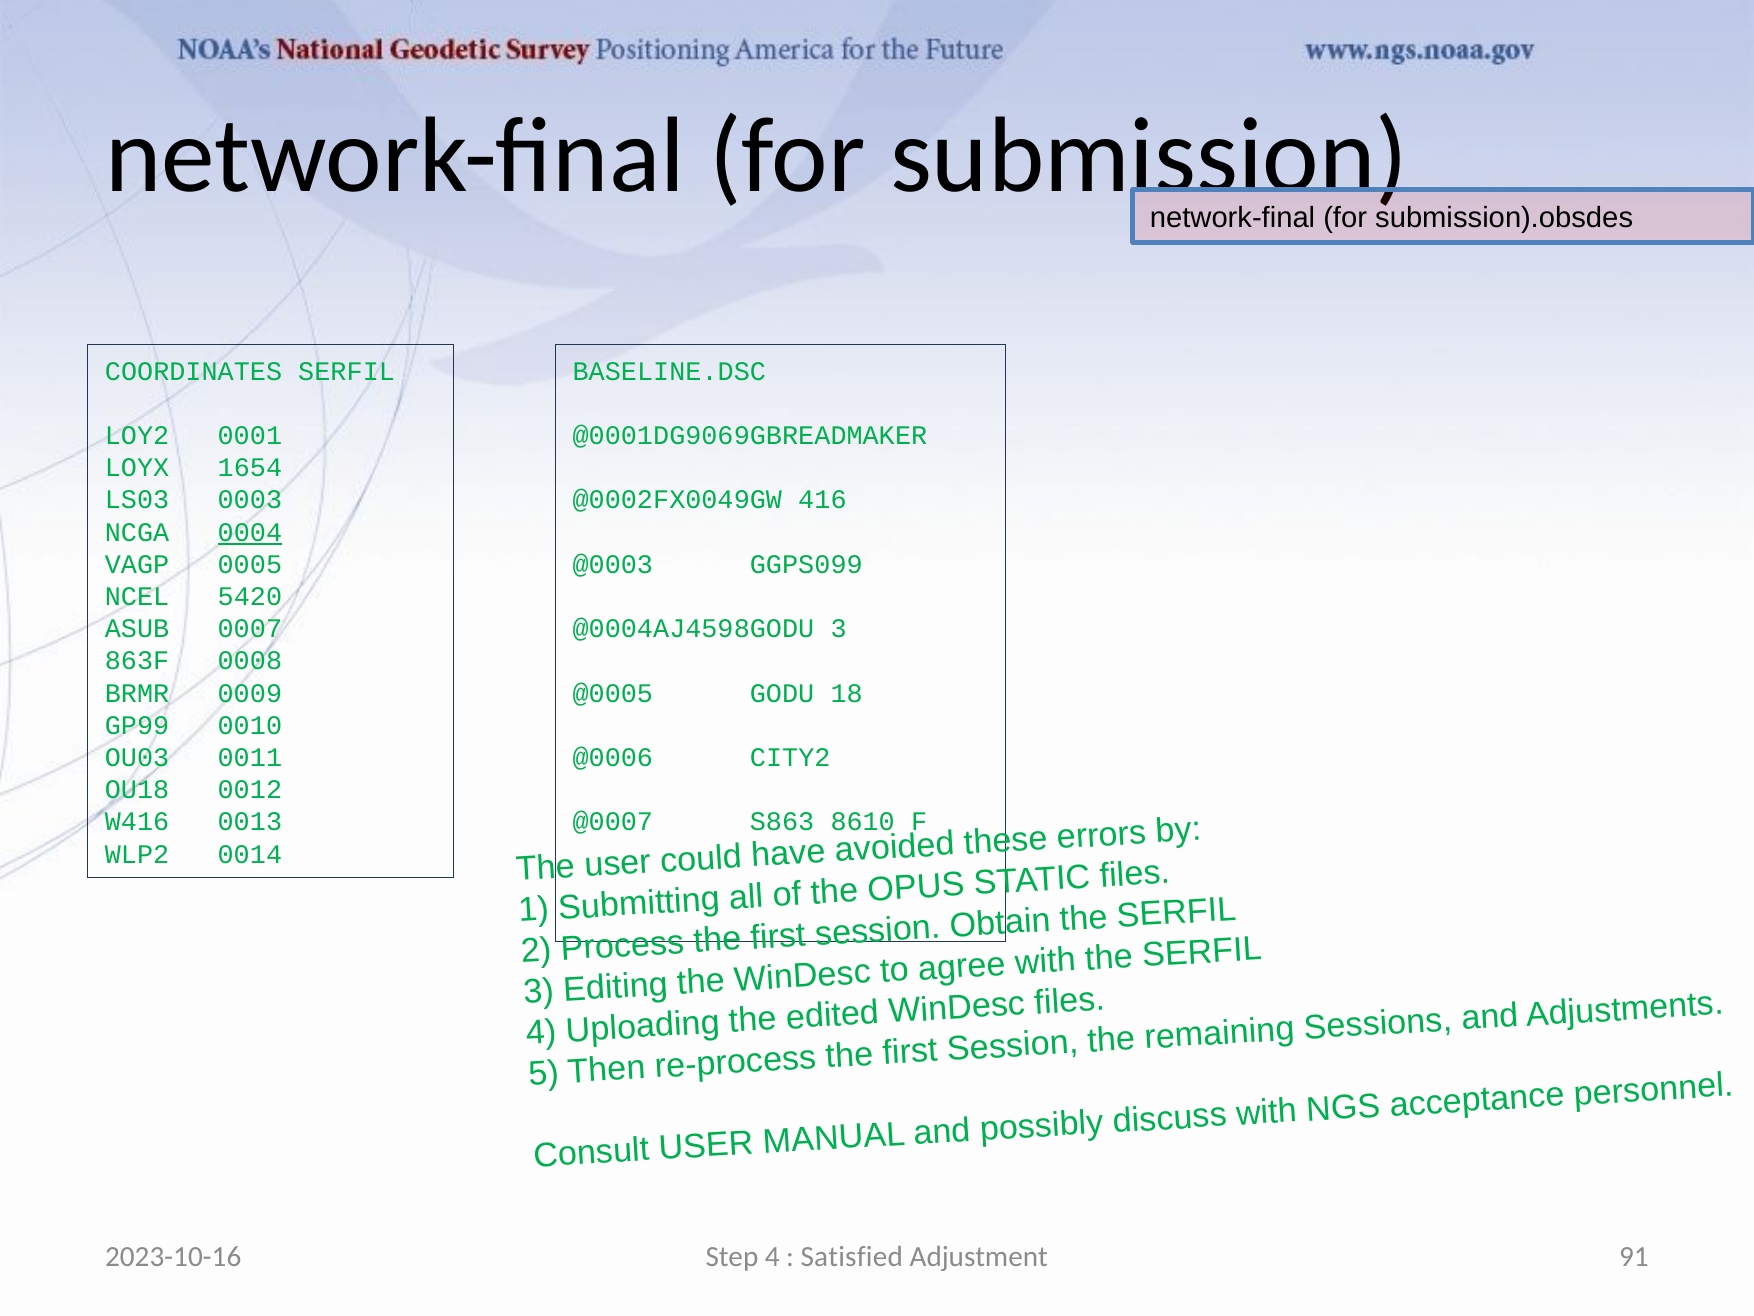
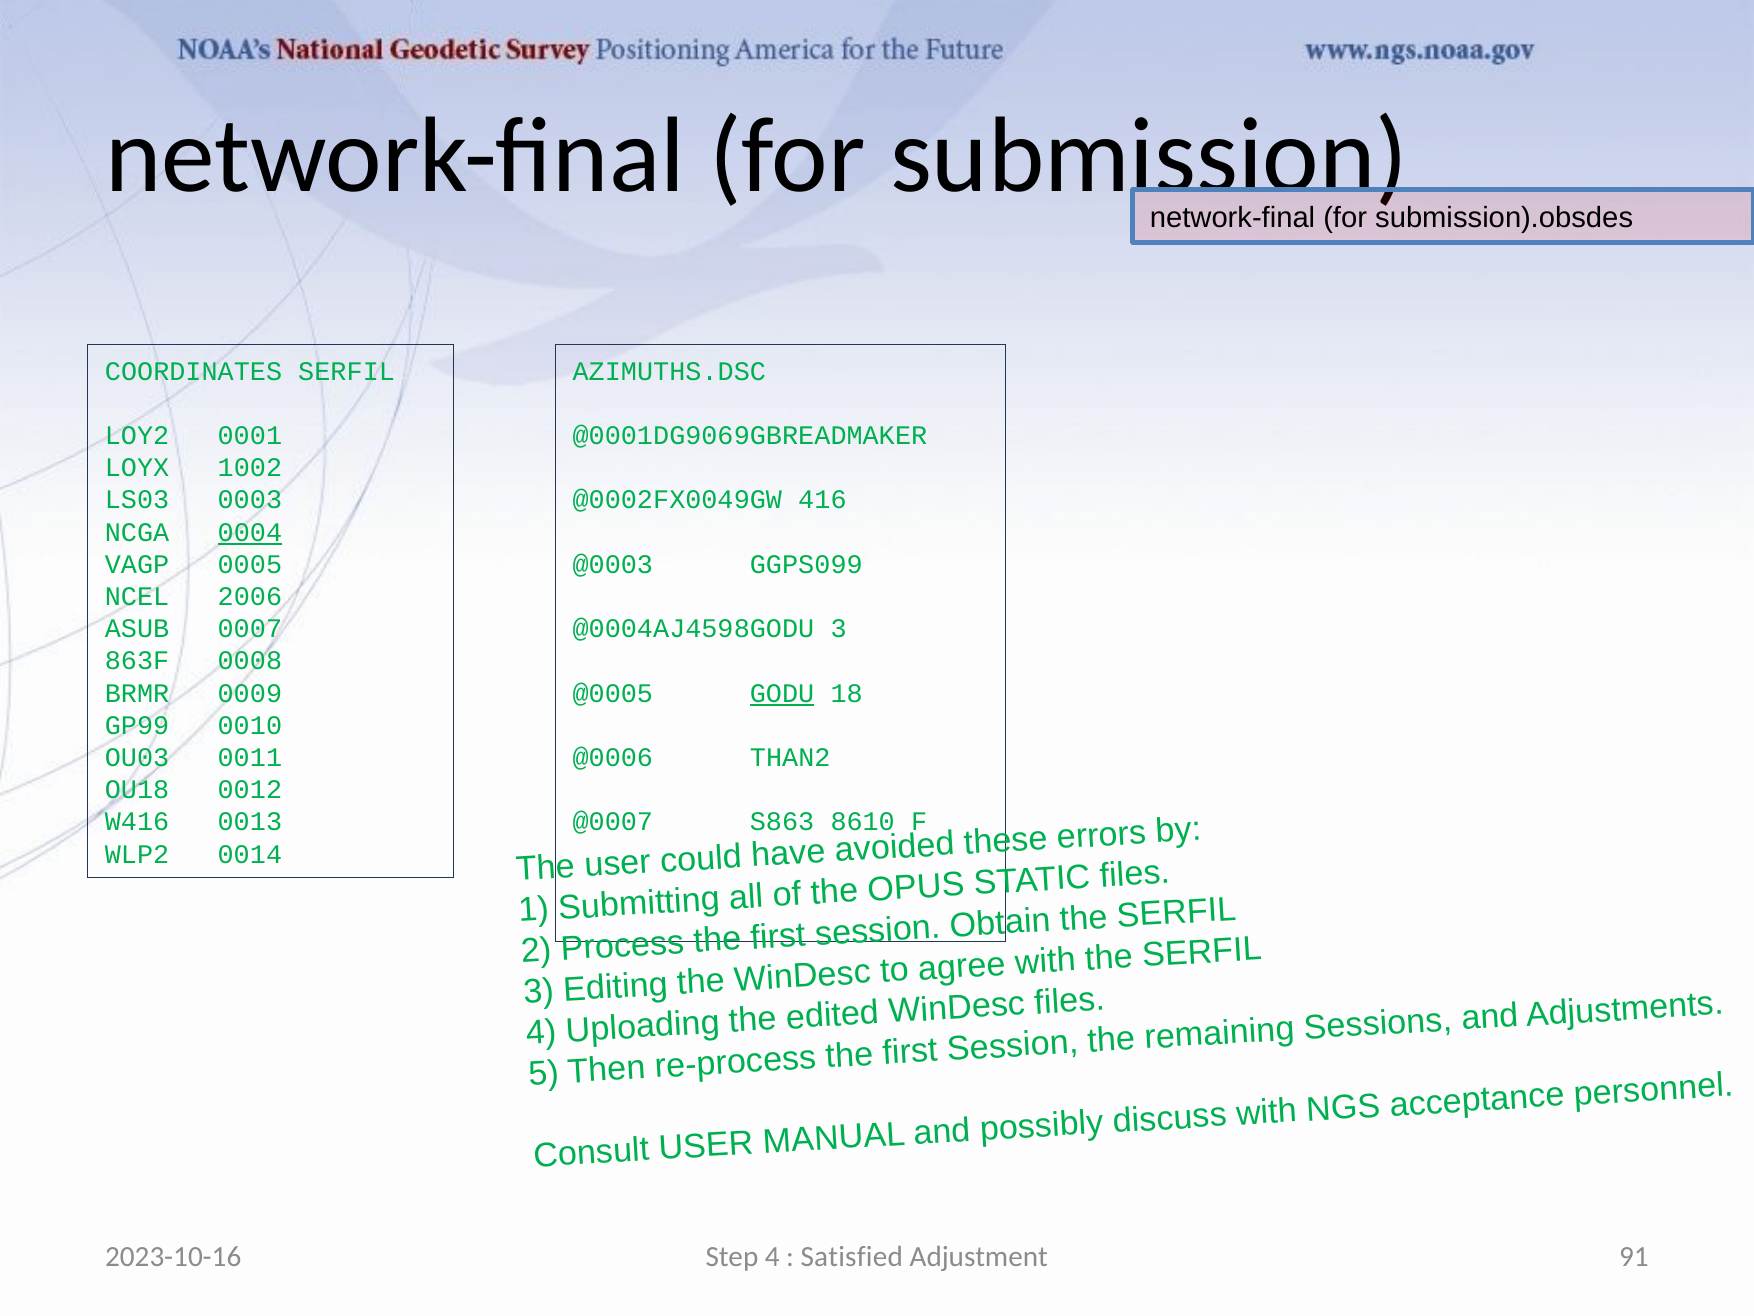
BASELINE.DSC: BASELINE.DSC -> AZIMUTHS.DSC (669, 371)
1654: 1654 -> 1002 (250, 468)
5420: 5420 -> 2006 (250, 596)
GODU underline: none -> present (782, 693)
CITY2: CITY2 -> THAN2 (790, 757)
